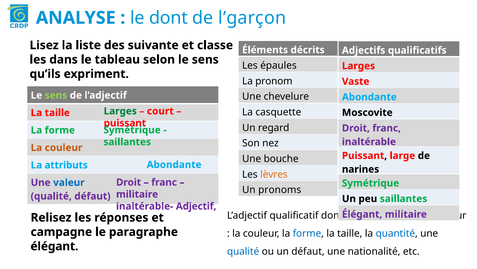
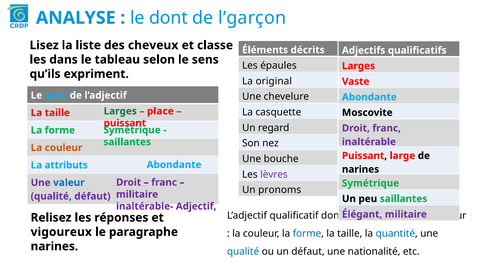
suivante: suivante -> cheveux (153, 45)
pronom: pronom -> original (274, 81)
sens colour: light green -> light blue (56, 95)
court: court -> place (160, 111)
lèvres colour: orange -> purple (274, 174)
campagne: campagne -> vigoureux (61, 231)
élégant: élégant -> narines (54, 246)
